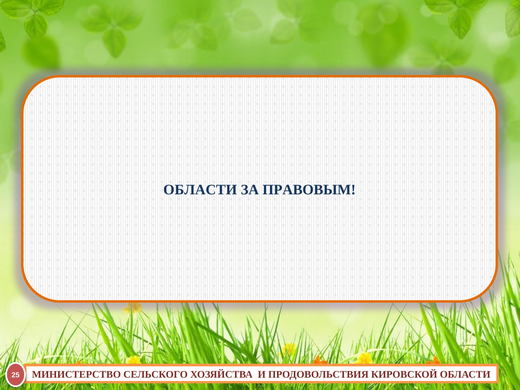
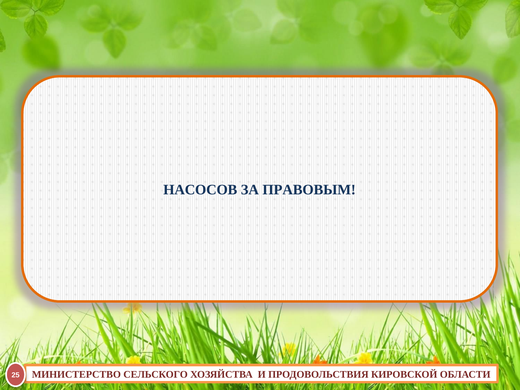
ОБЛАСТИ: ОБЛАСТИ -> НАСОСОВ (200, 190)
